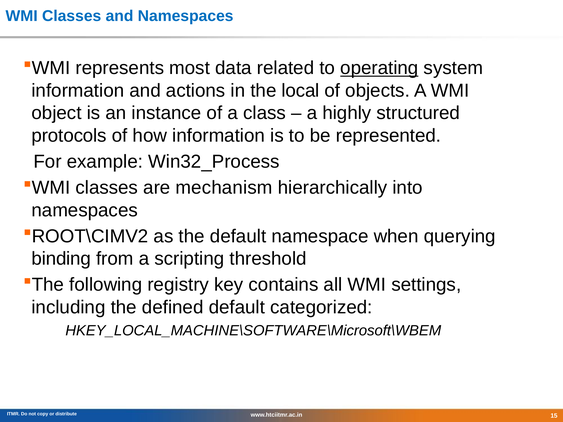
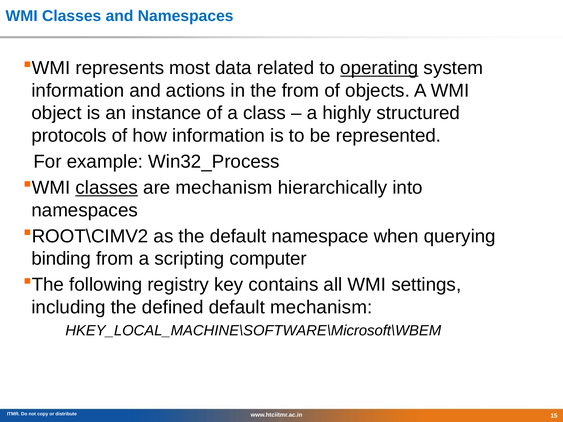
the local: local -> from (300, 91)
classes underline: none -> present (107, 188)
threshold: threshold -> computer (268, 259)
default categorized: categorized -> mechanism (321, 307)
